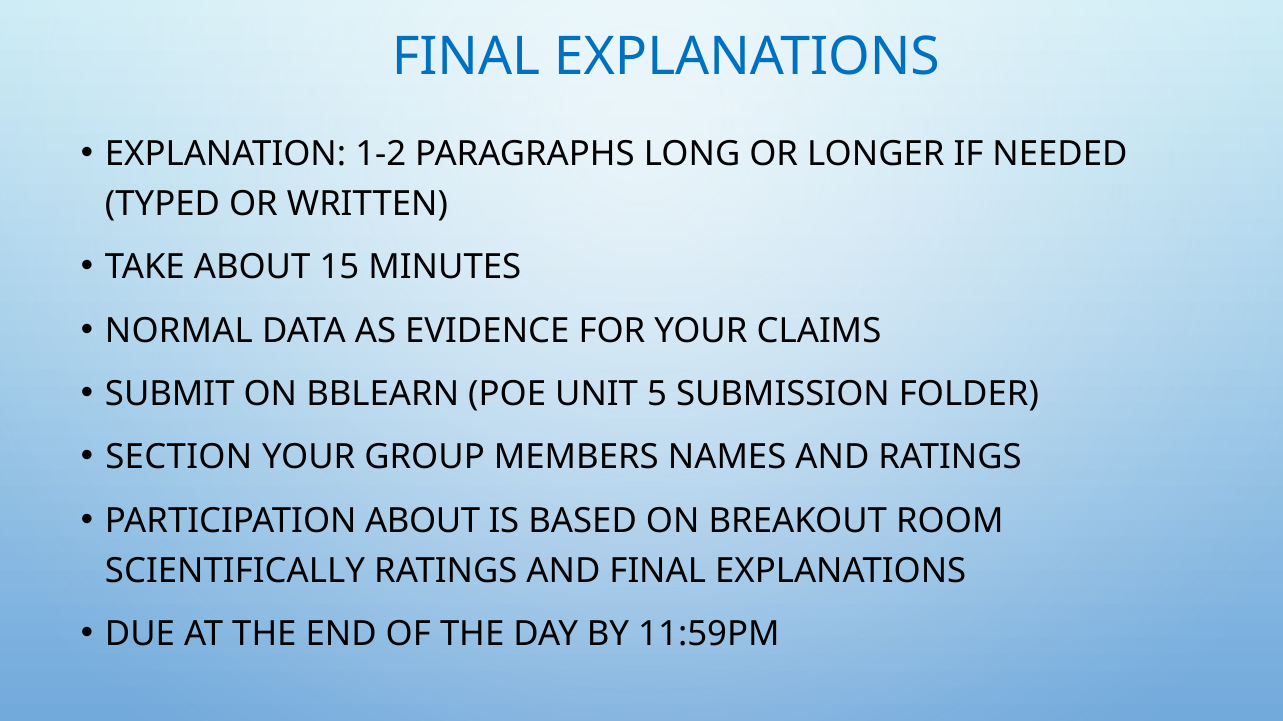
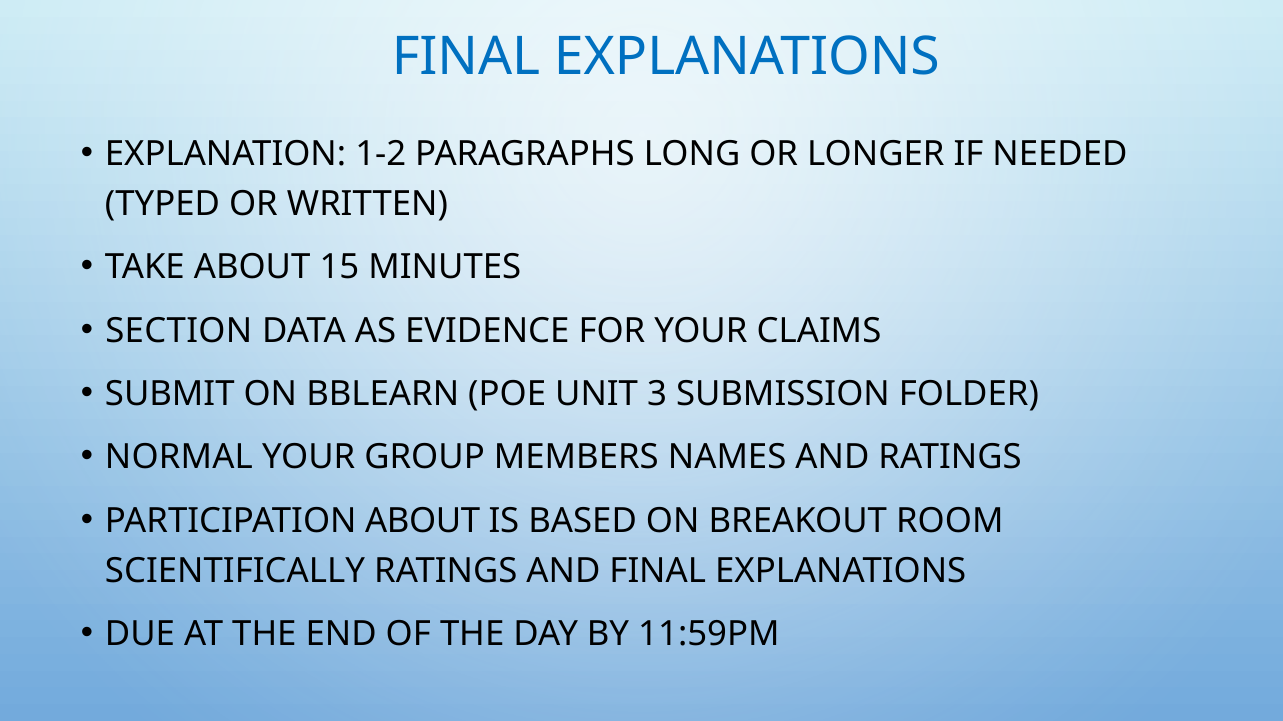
NORMAL: NORMAL -> SECTION (179, 331)
5: 5 -> 3 (657, 394)
SECTION: SECTION -> NORMAL (179, 458)
